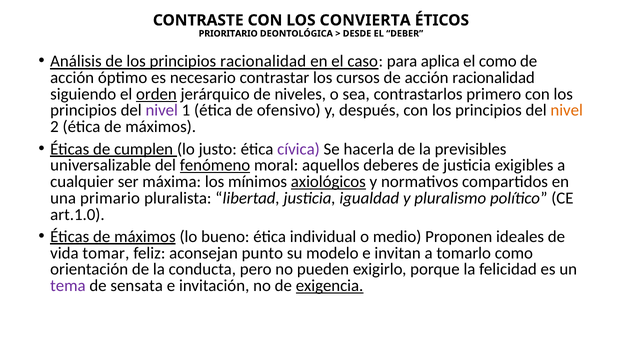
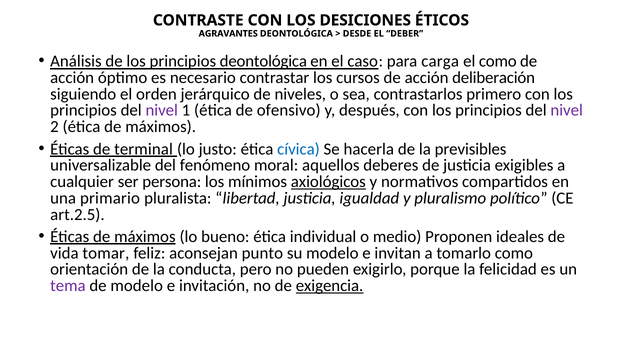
CONVIERTA: CONVIERTA -> DESICIONES (365, 20)
PRIORITARIO: PRIORITARIO -> AGRAVANTES (228, 34)
principios racionalidad: racionalidad -> deontológica (263, 61)
aplica: aplica -> carga (440, 61)
acción racionalidad: racionalidad -> deliberación (494, 78)
orden underline: present -> none (156, 94)
nivel colour: orange -> purple (567, 110)
cumplen: cumplen -> terminal (144, 149)
cívica colour: purple -> blue (299, 149)
fenómeno underline: present -> none (215, 165)
máxima: máxima -> persona (172, 182)
art.1.0: art.1.0 -> art.2.5 (77, 214)
de sensata: sensata -> modelo (137, 286)
